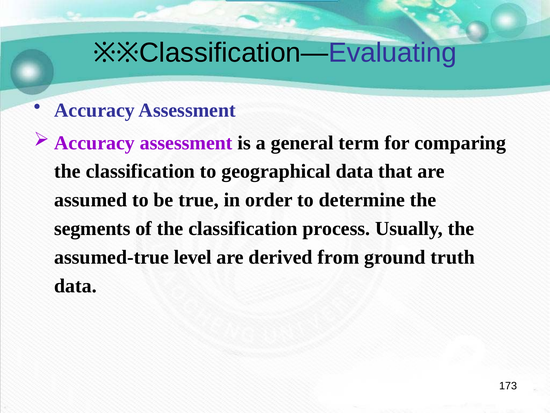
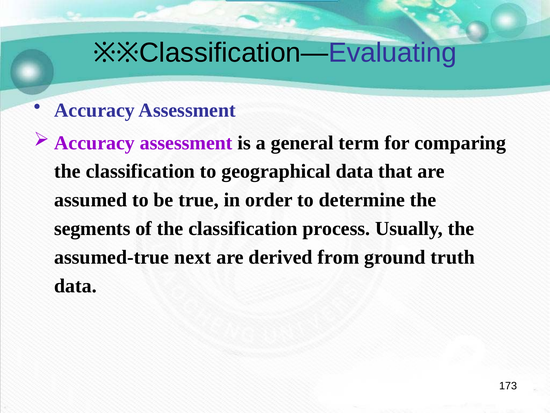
level: level -> next (193, 257)
